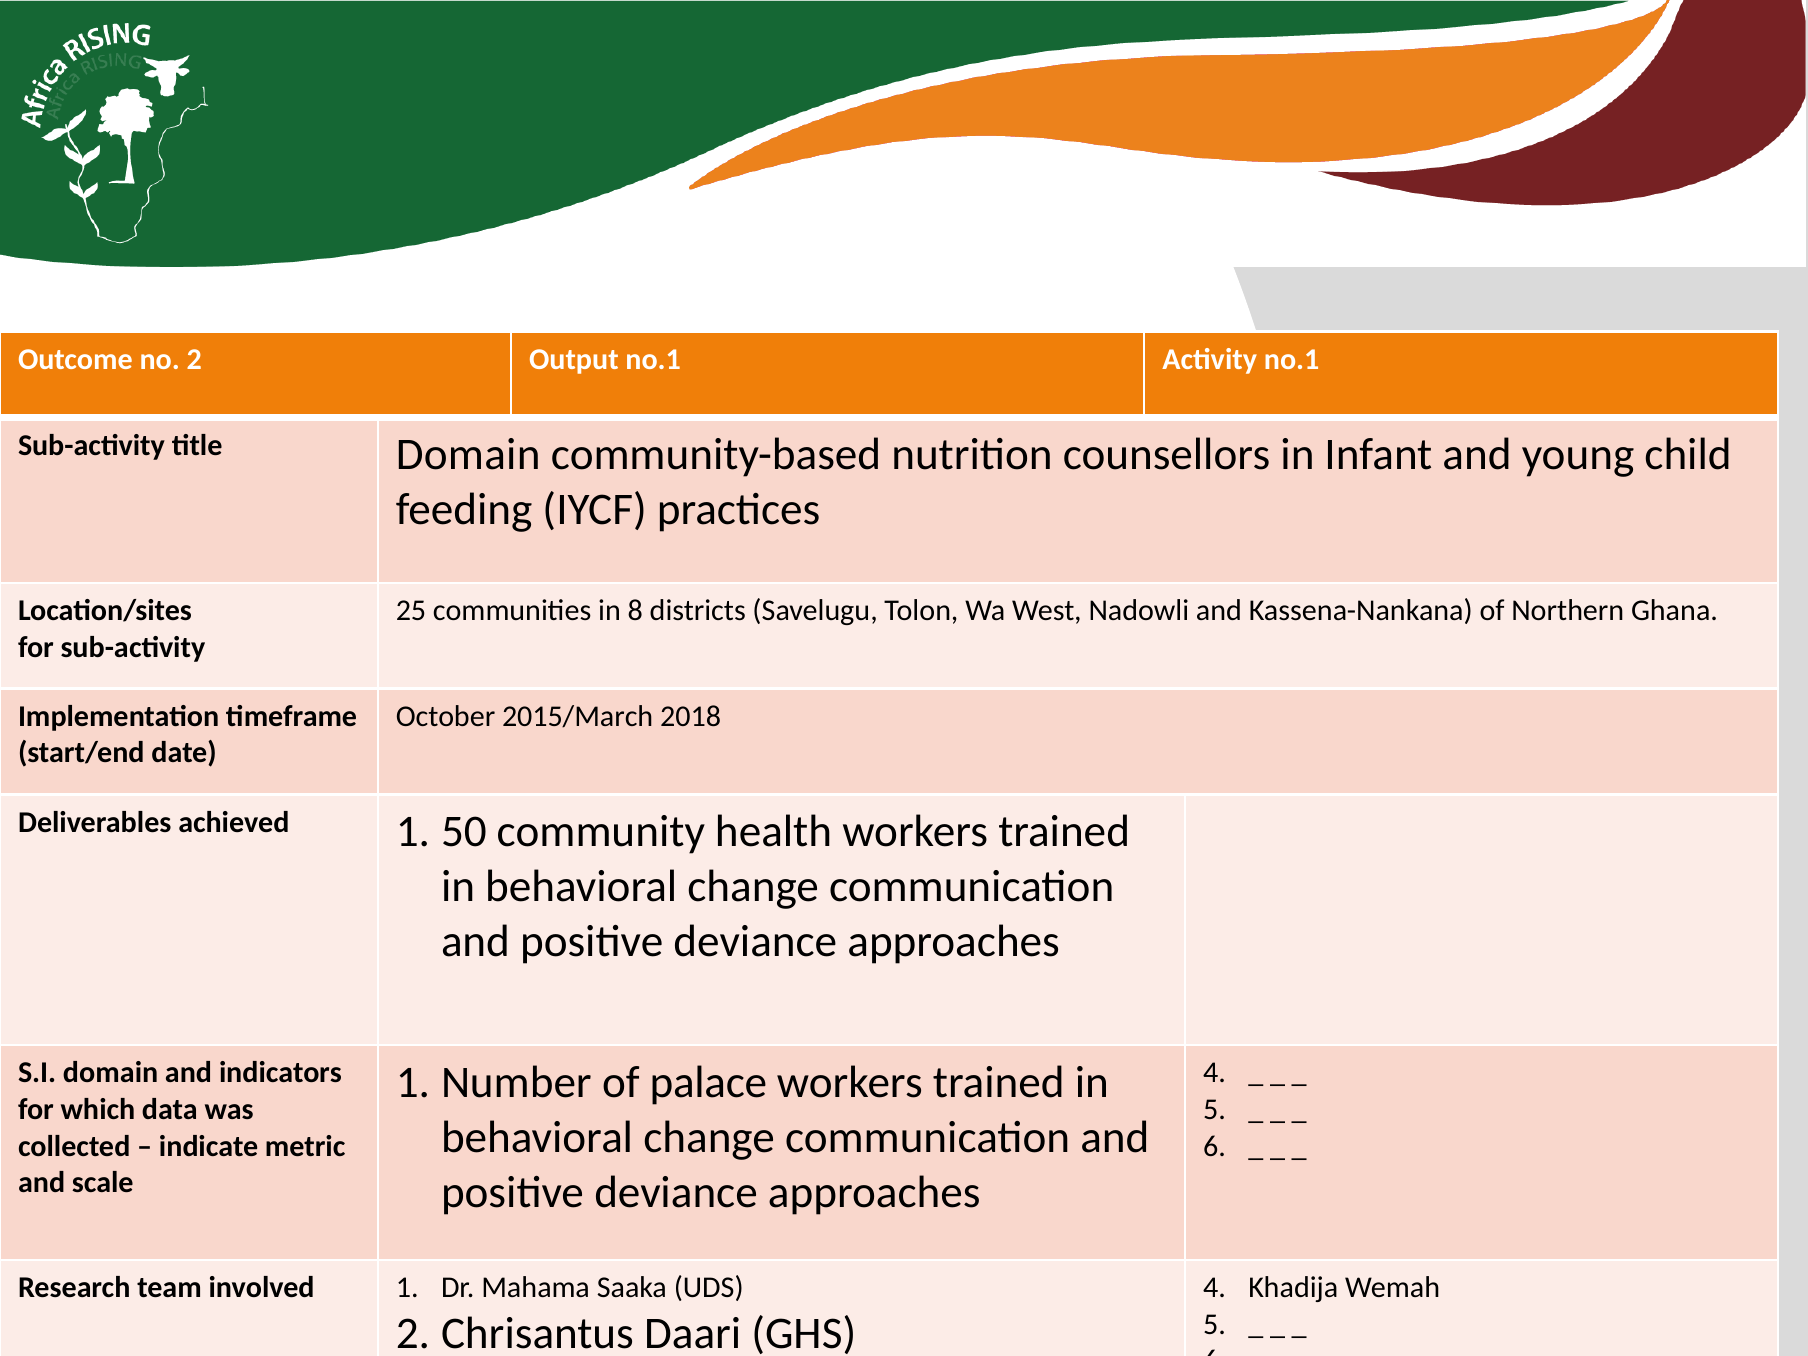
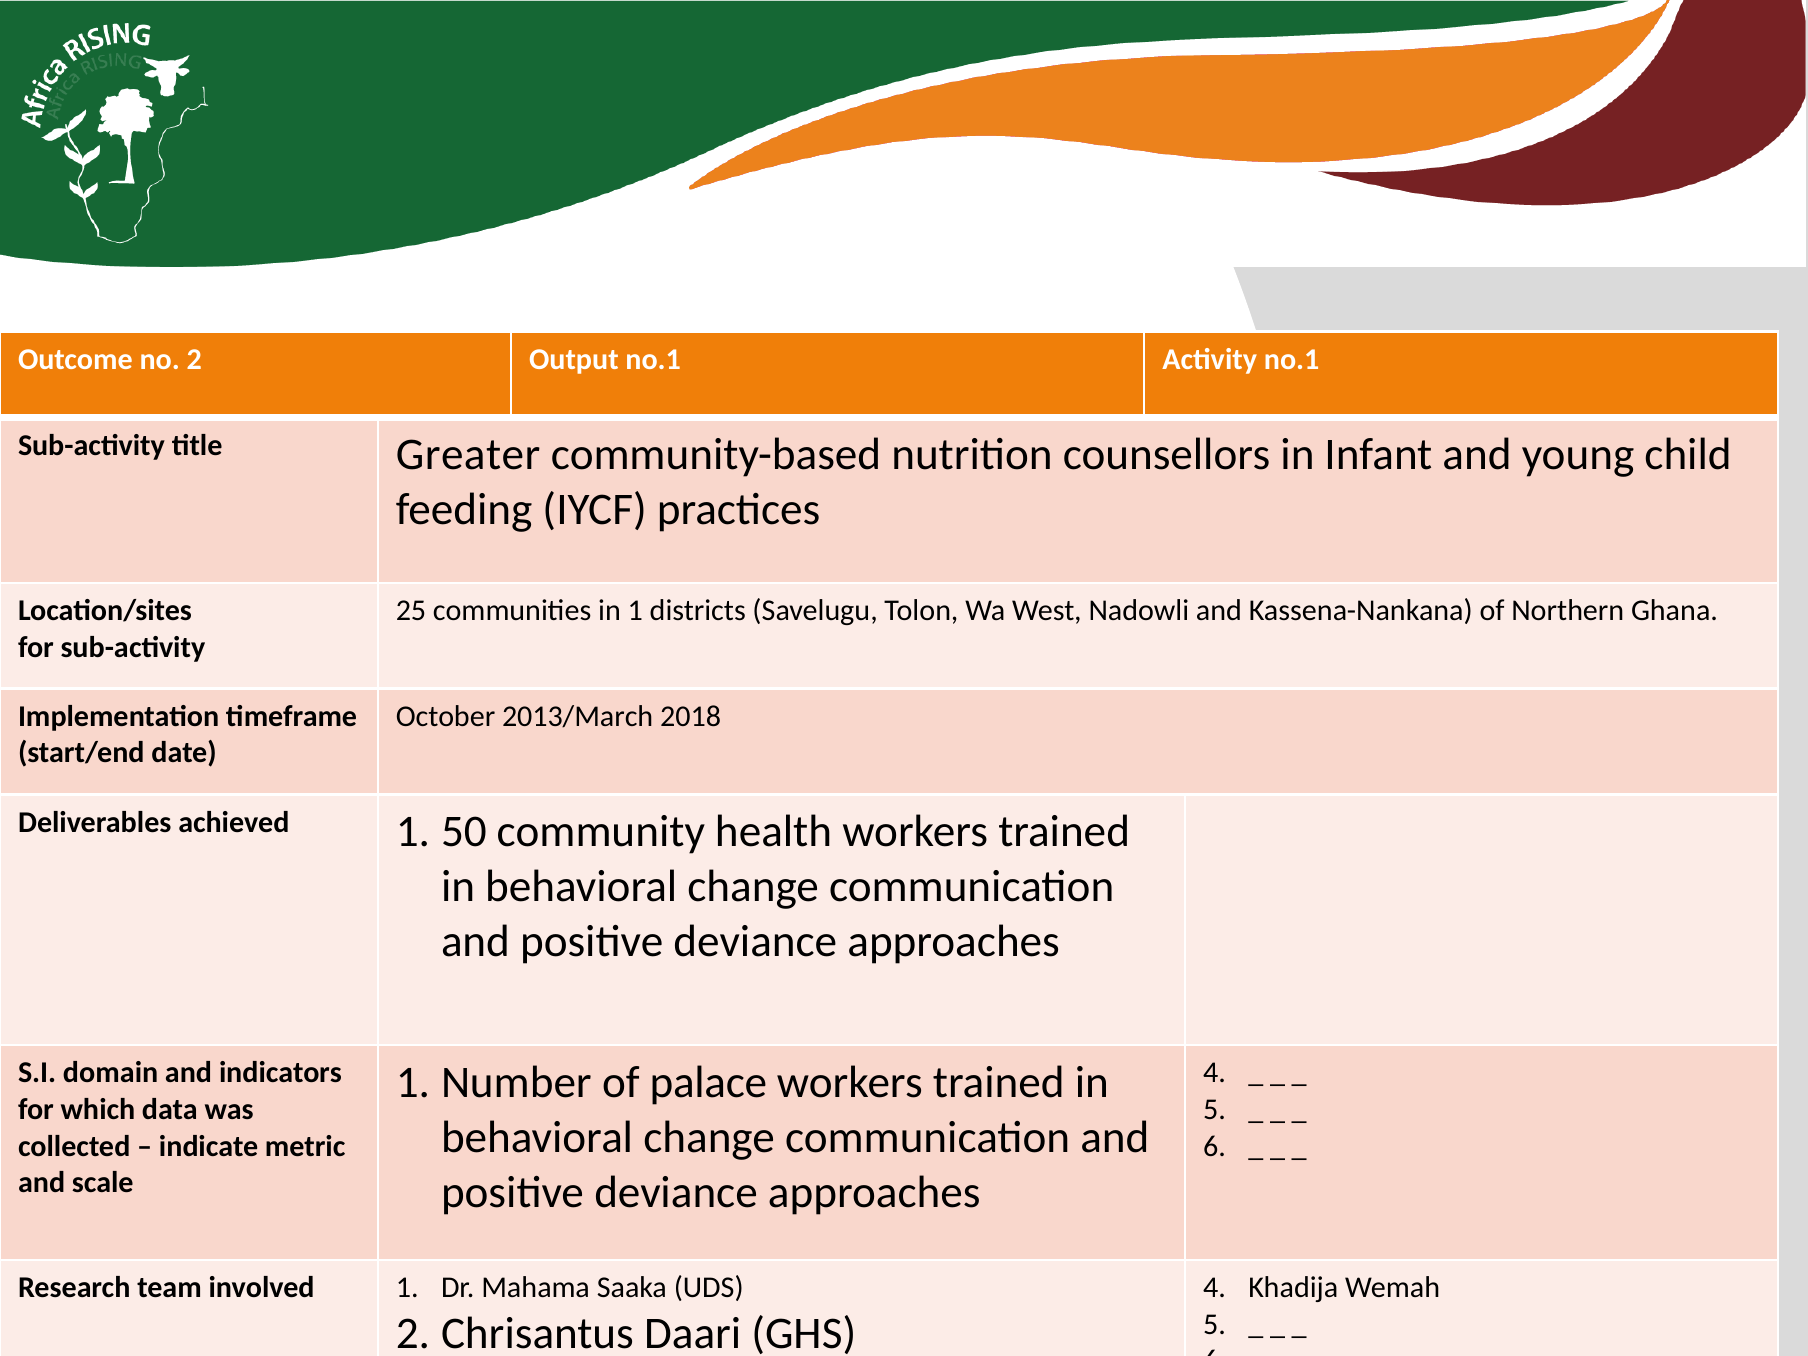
title Domain: Domain -> Greater (468, 455)
in 8: 8 -> 1 (635, 610)
2015/March: 2015/March -> 2013/March (578, 716)
